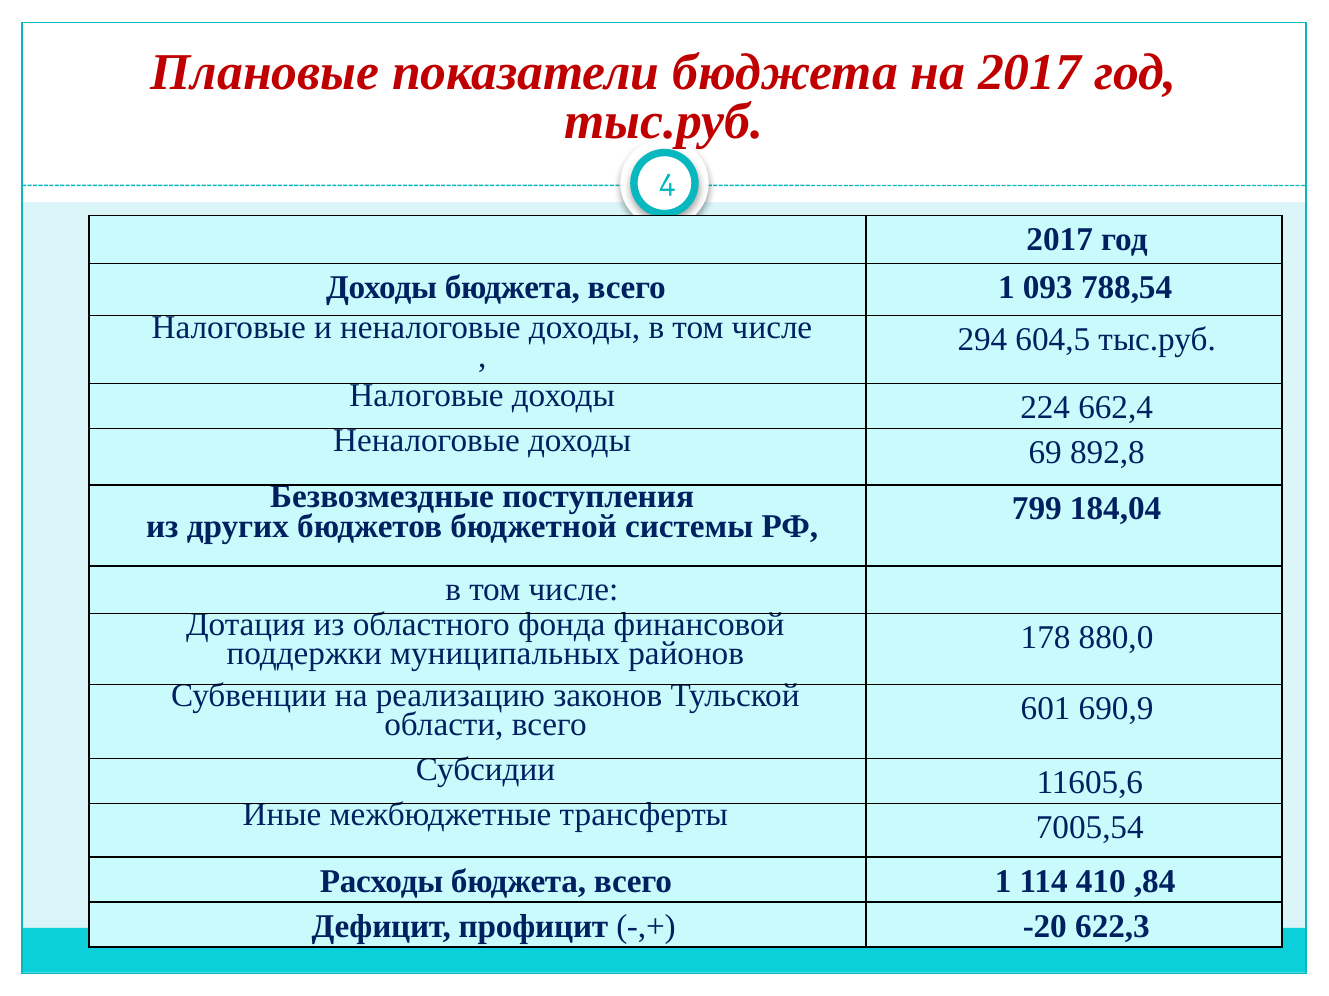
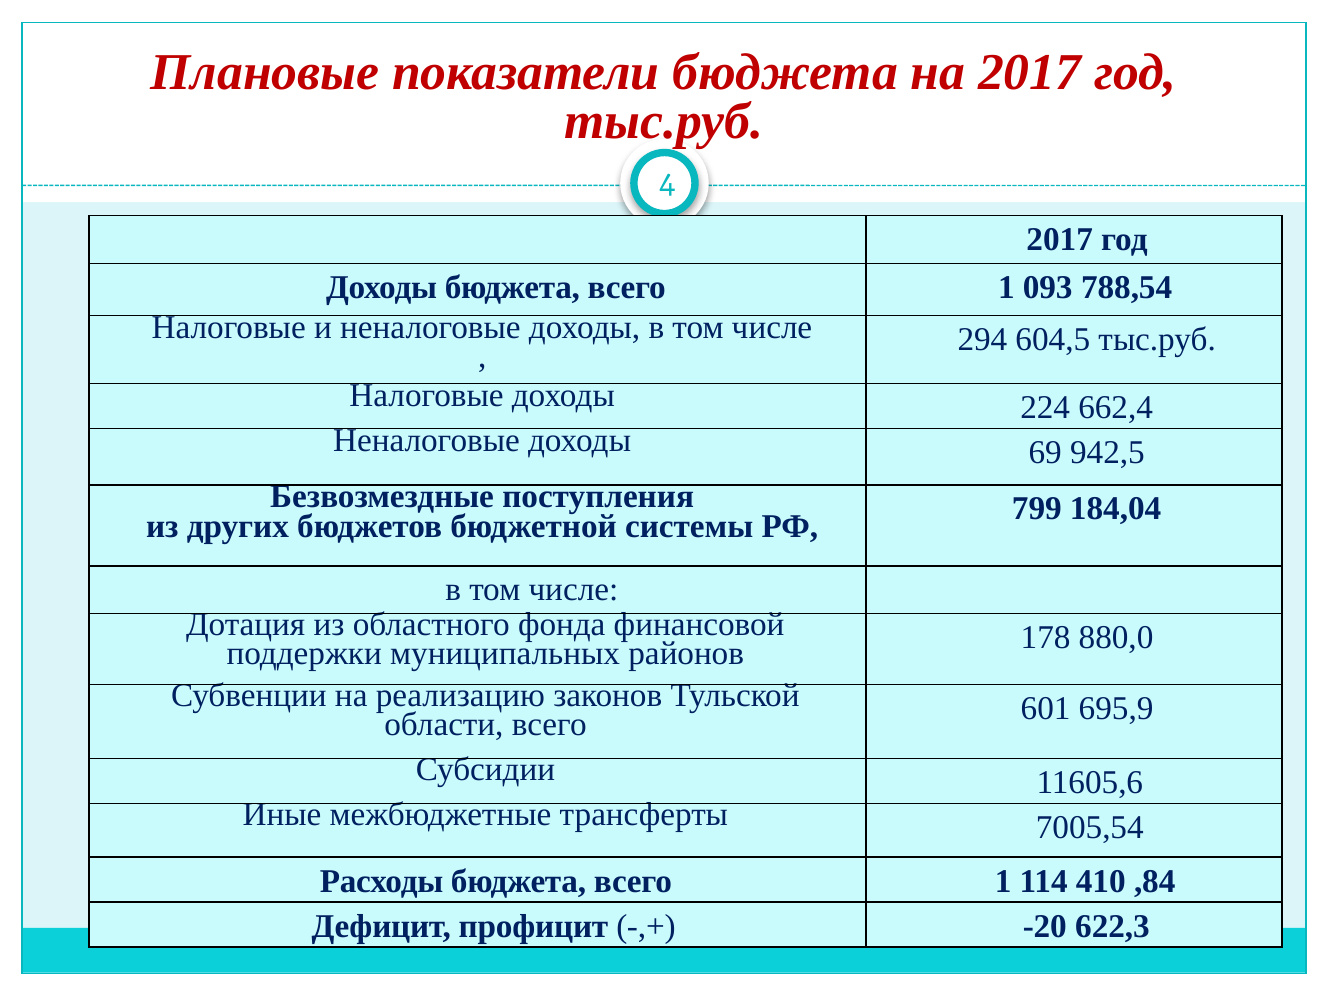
892,8: 892,8 -> 942,5 (1107, 453)
690,9: 690,9 -> 695,9 (1116, 709)
